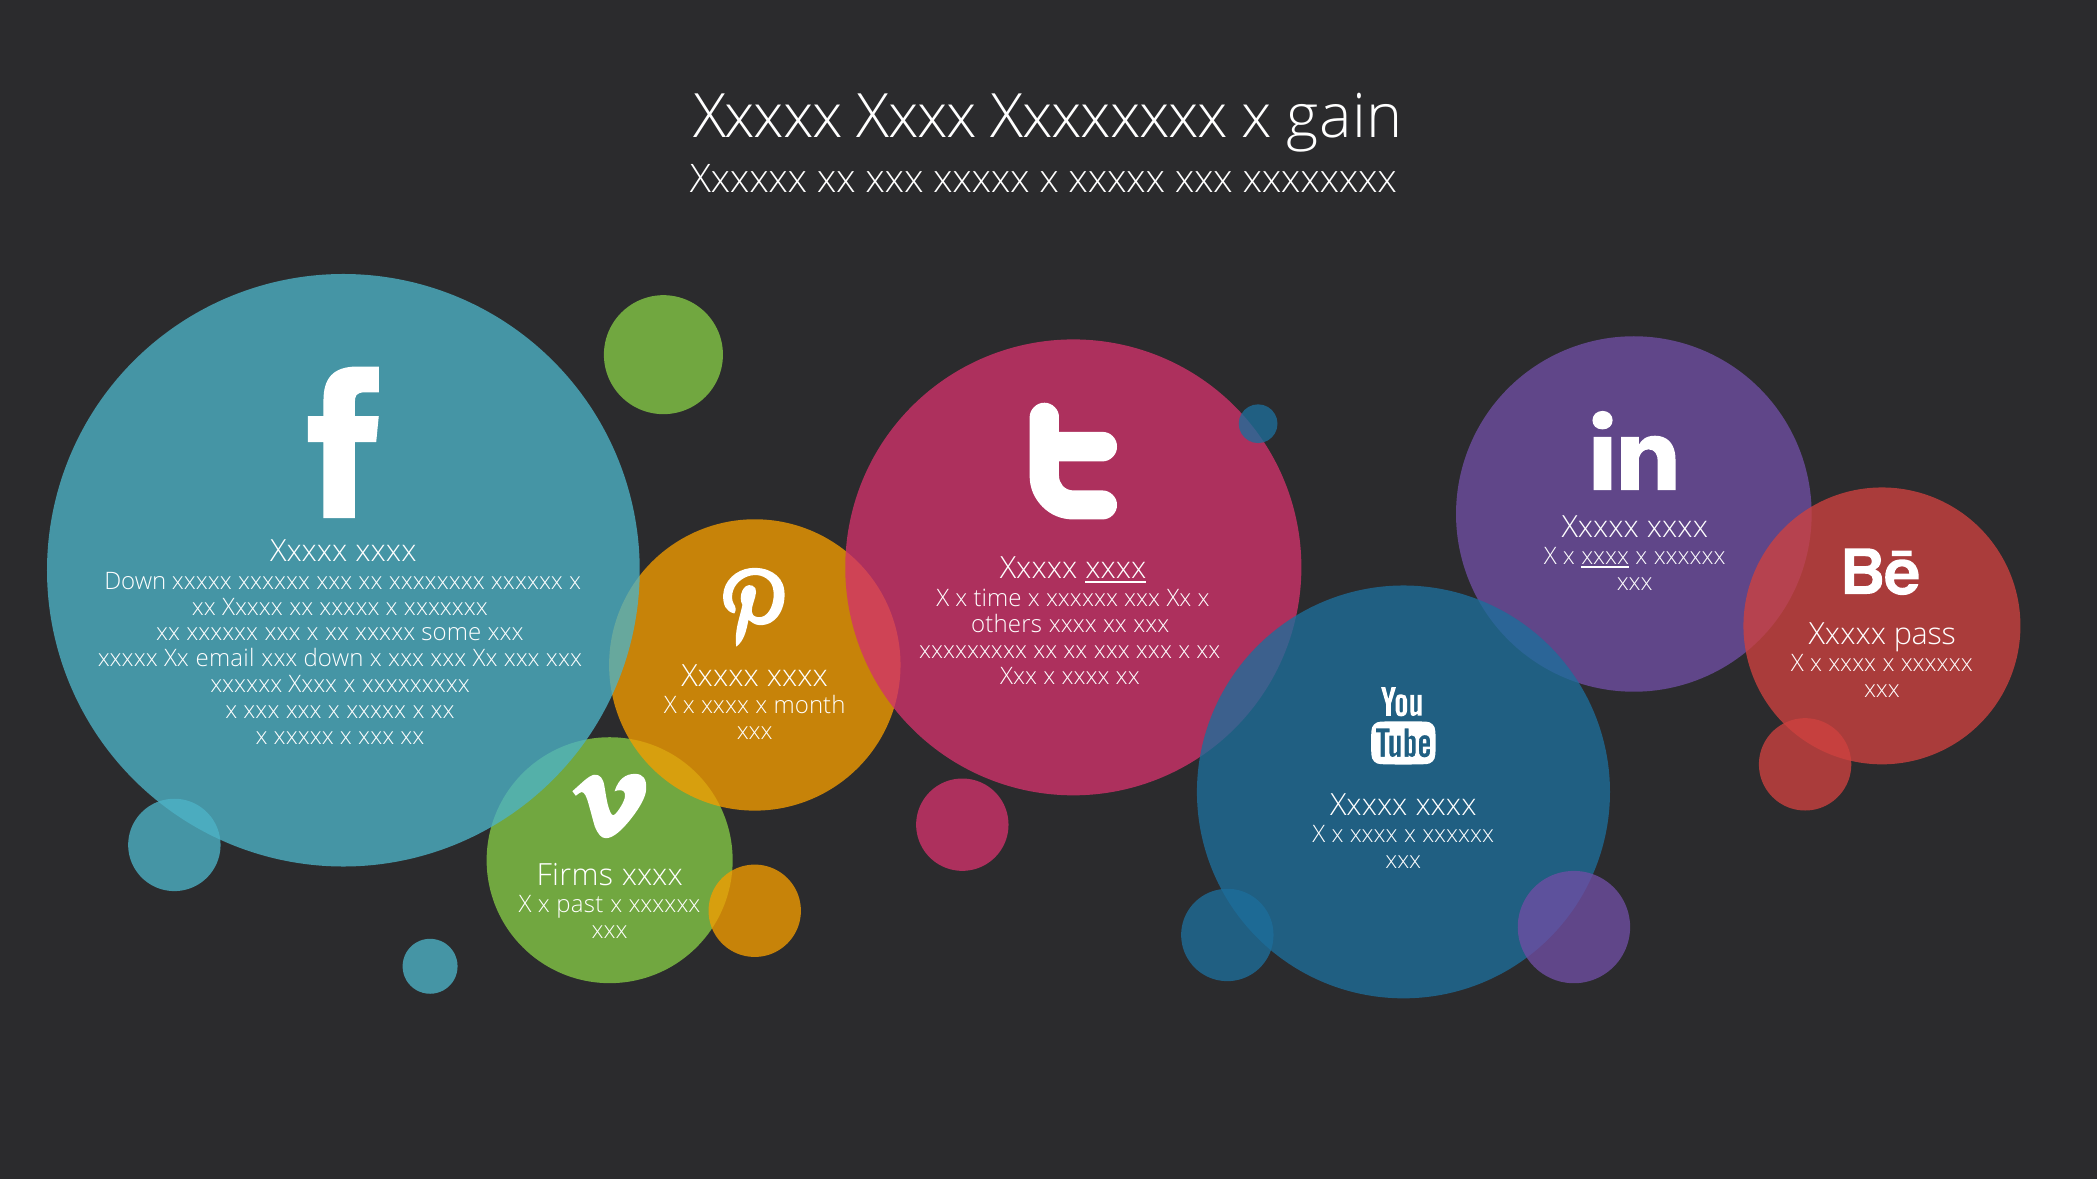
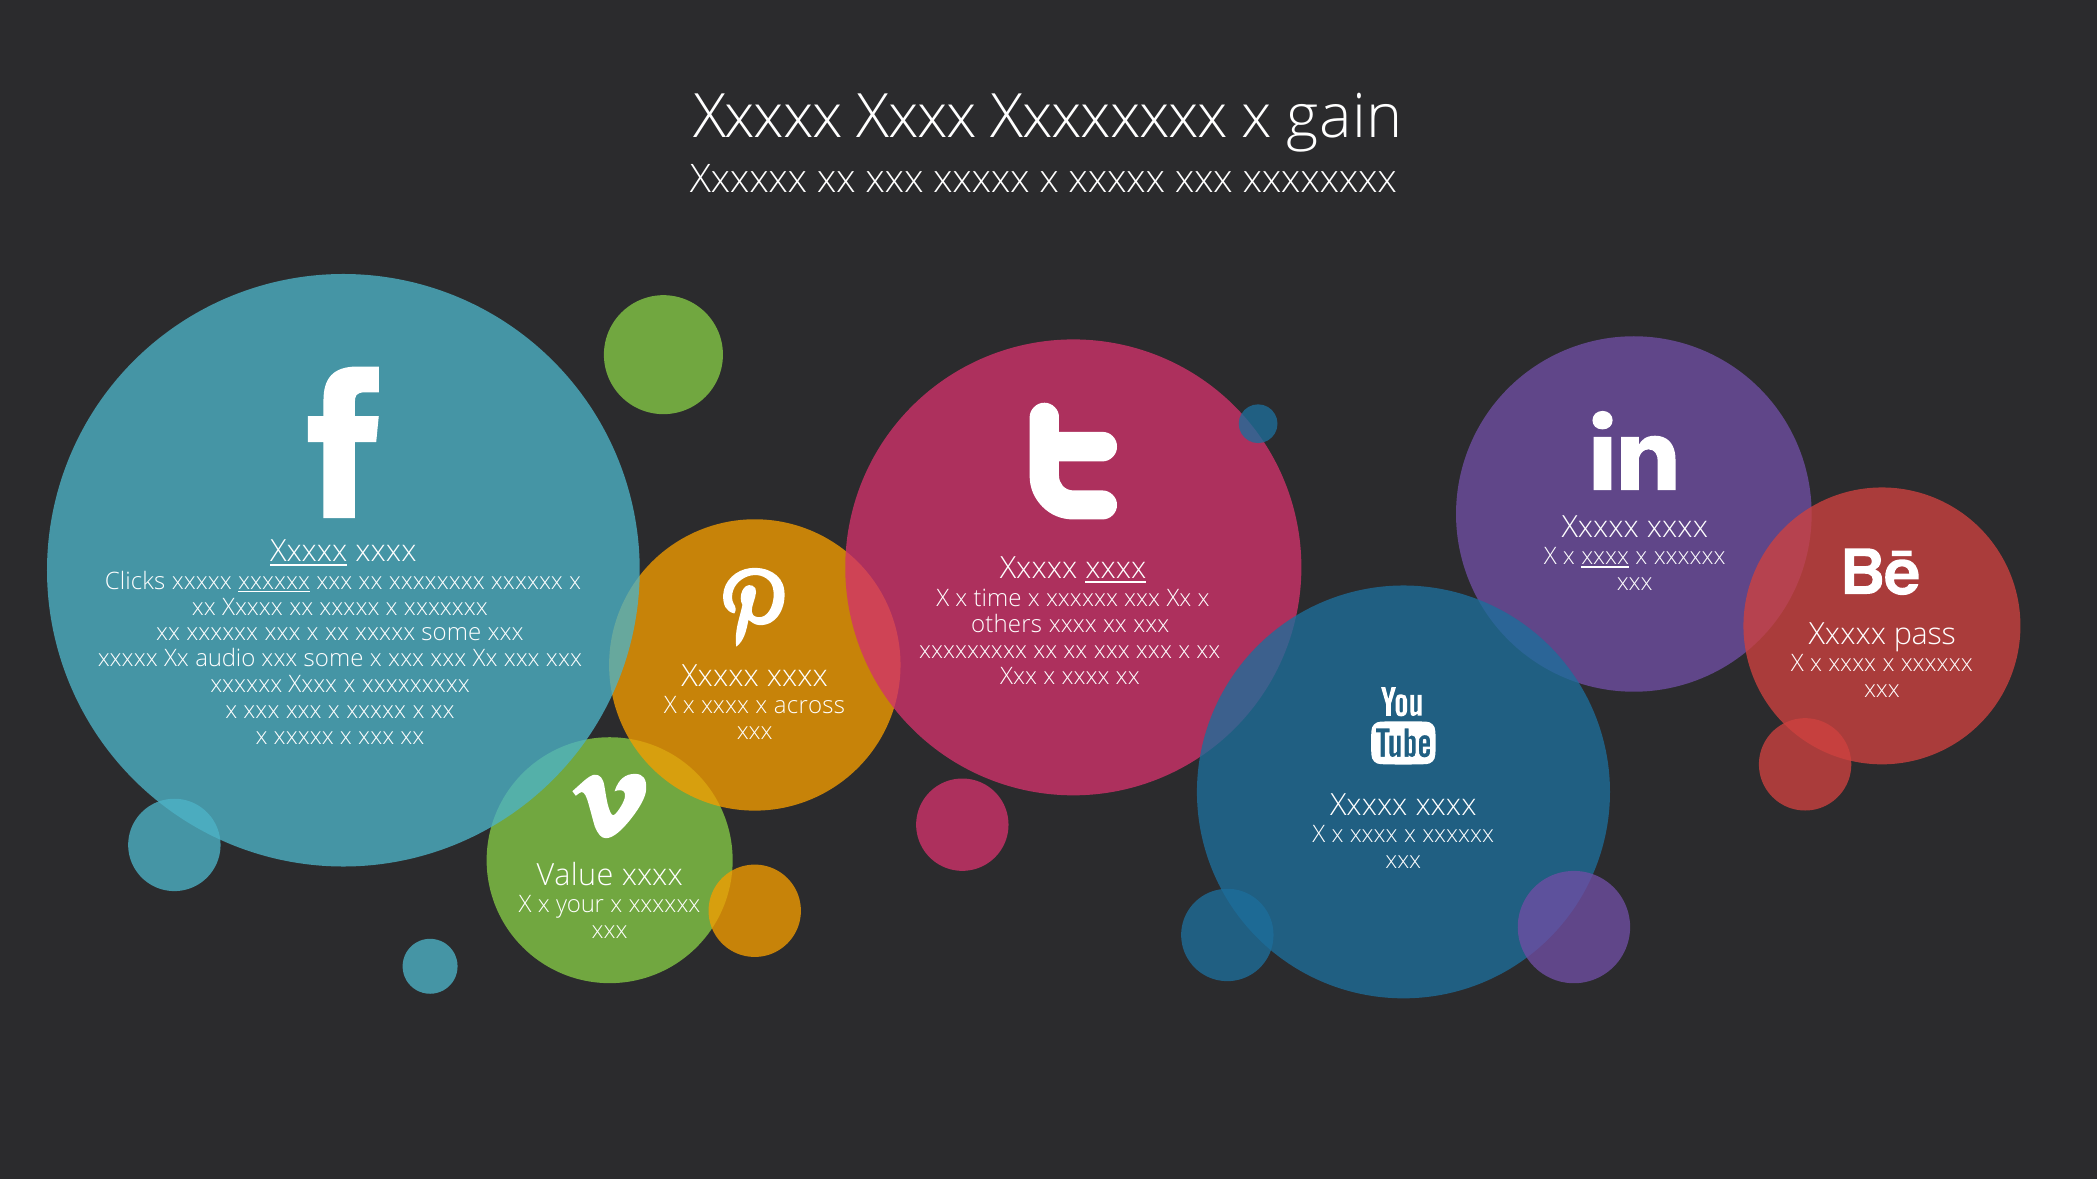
Xxxxx underline: none -> present (309, 552)
Down: Down -> Clicks (135, 581)
xxxxxx underline: none -> present (274, 581)
email: email -> audio (225, 659)
xxx down: down -> some (334, 659)
month: month -> across (809, 706)
Firms: Firms -> Value (575, 875)
past: past -> your (580, 905)
